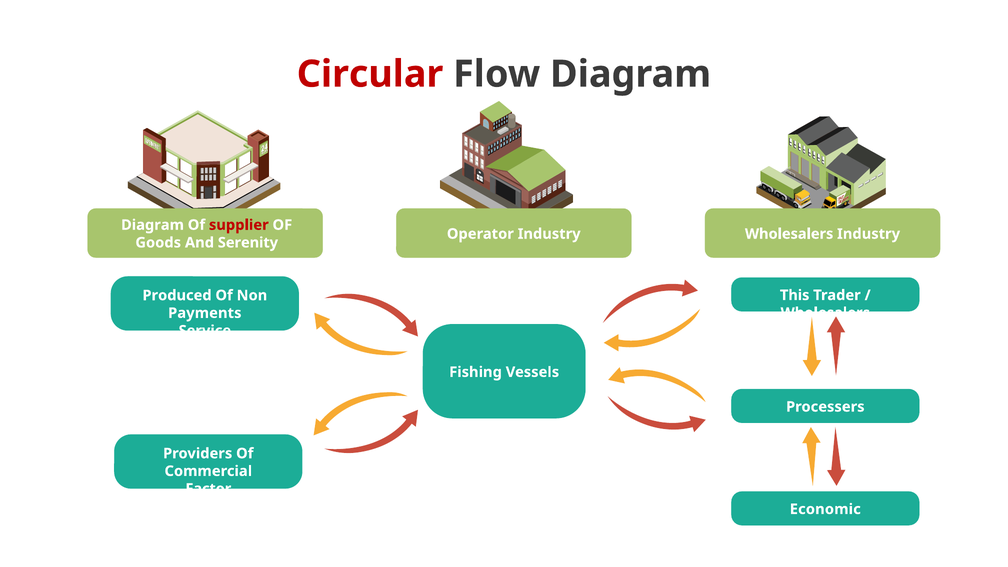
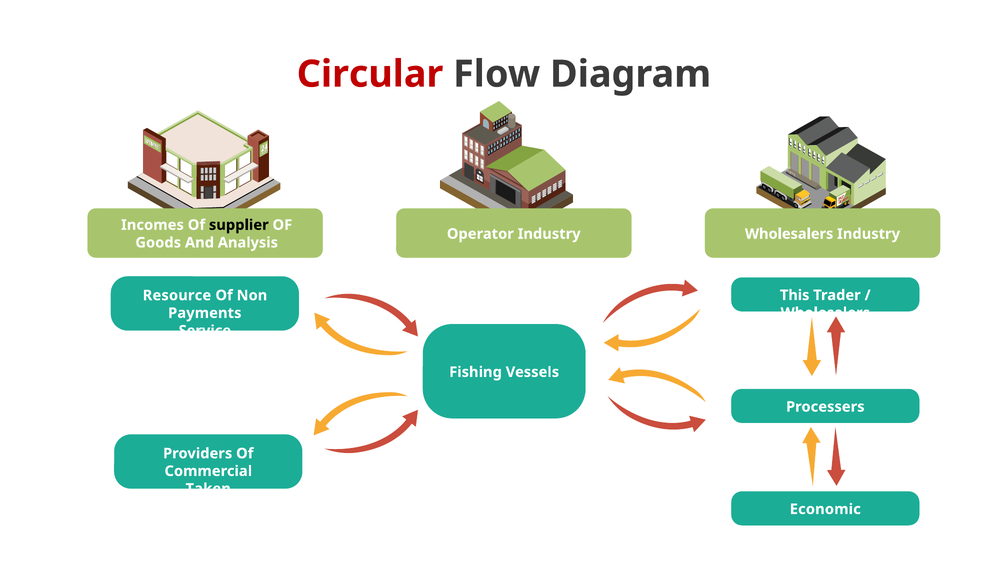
Diagram: Diagram -> Incomes (152, 225)
supplier colour: red -> black (239, 225)
Serenity: Serenity -> Analysis (248, 243)
Produced: Produced -> Resource (177, 295)
Factor: Factor -> Taken (208, 489)
